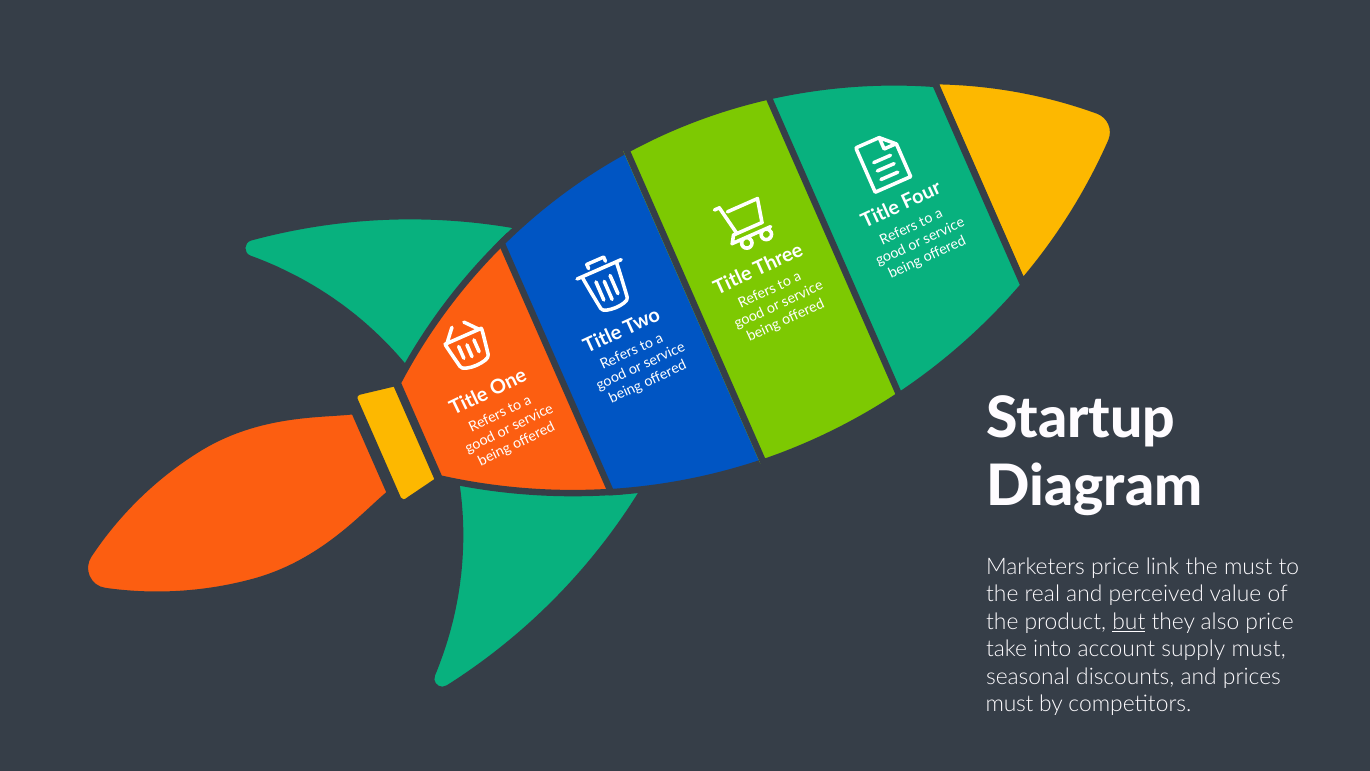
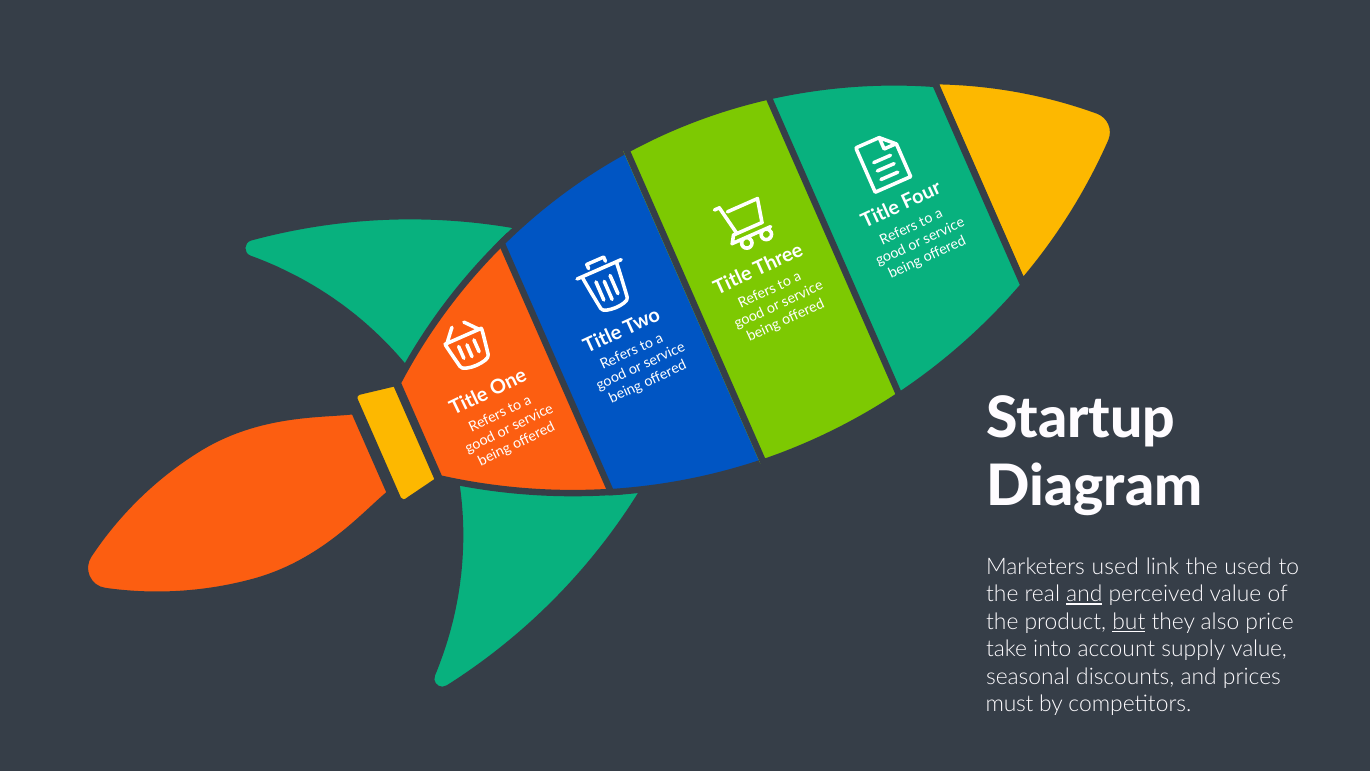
Marketers price: price -> used (1115, 567)
the must: must -> used (1248, 567)
and underline: none -> present (1084, 594)
supply must: must -> value (1259, 649)
